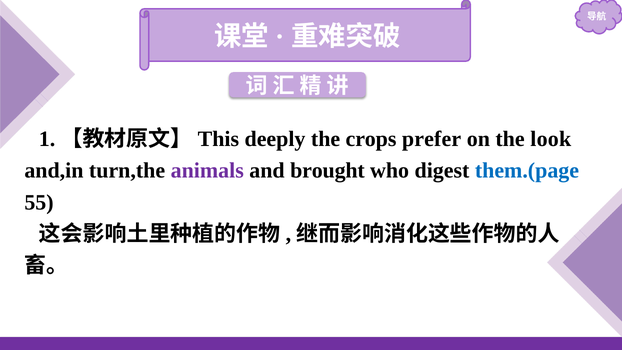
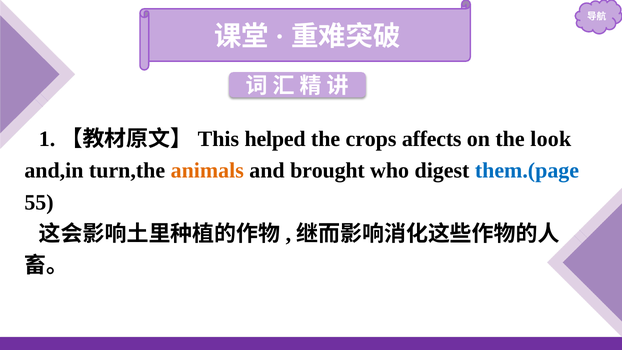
deeply: deeply -> helped (275, 139)
prefer: prefer -> affects (432, 139)
animals colour: purple -> orange (207, 171)
